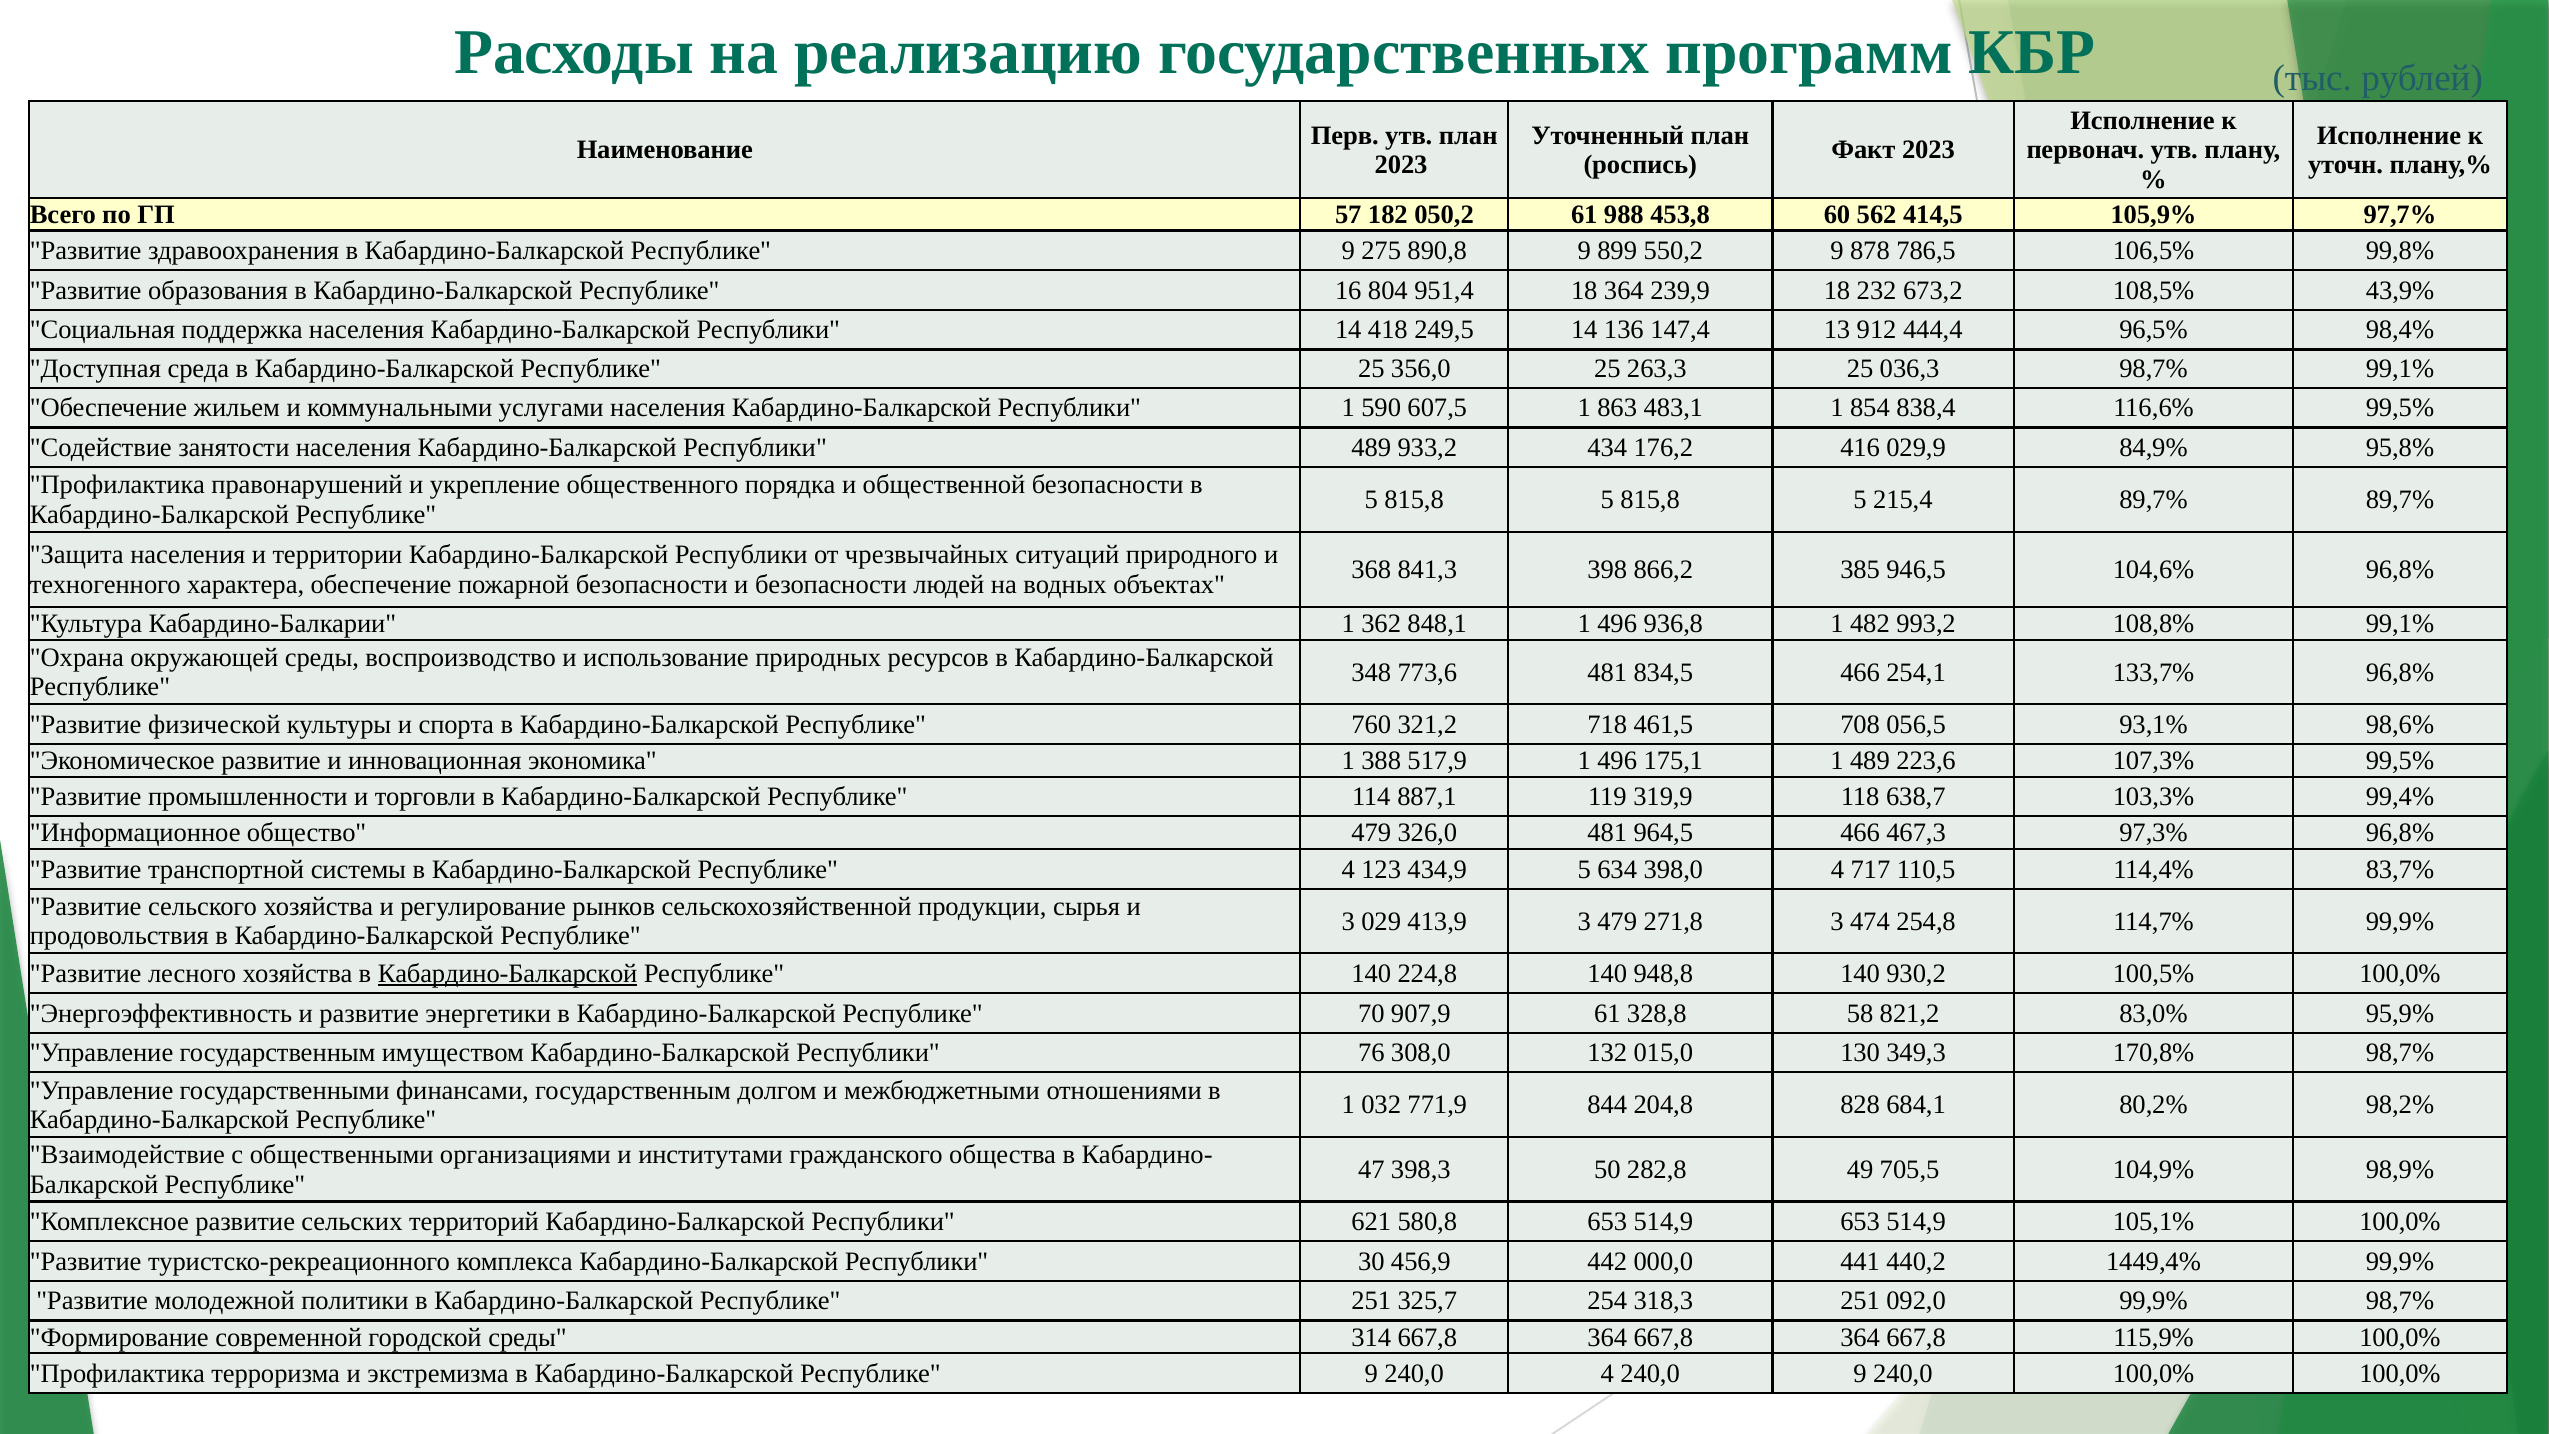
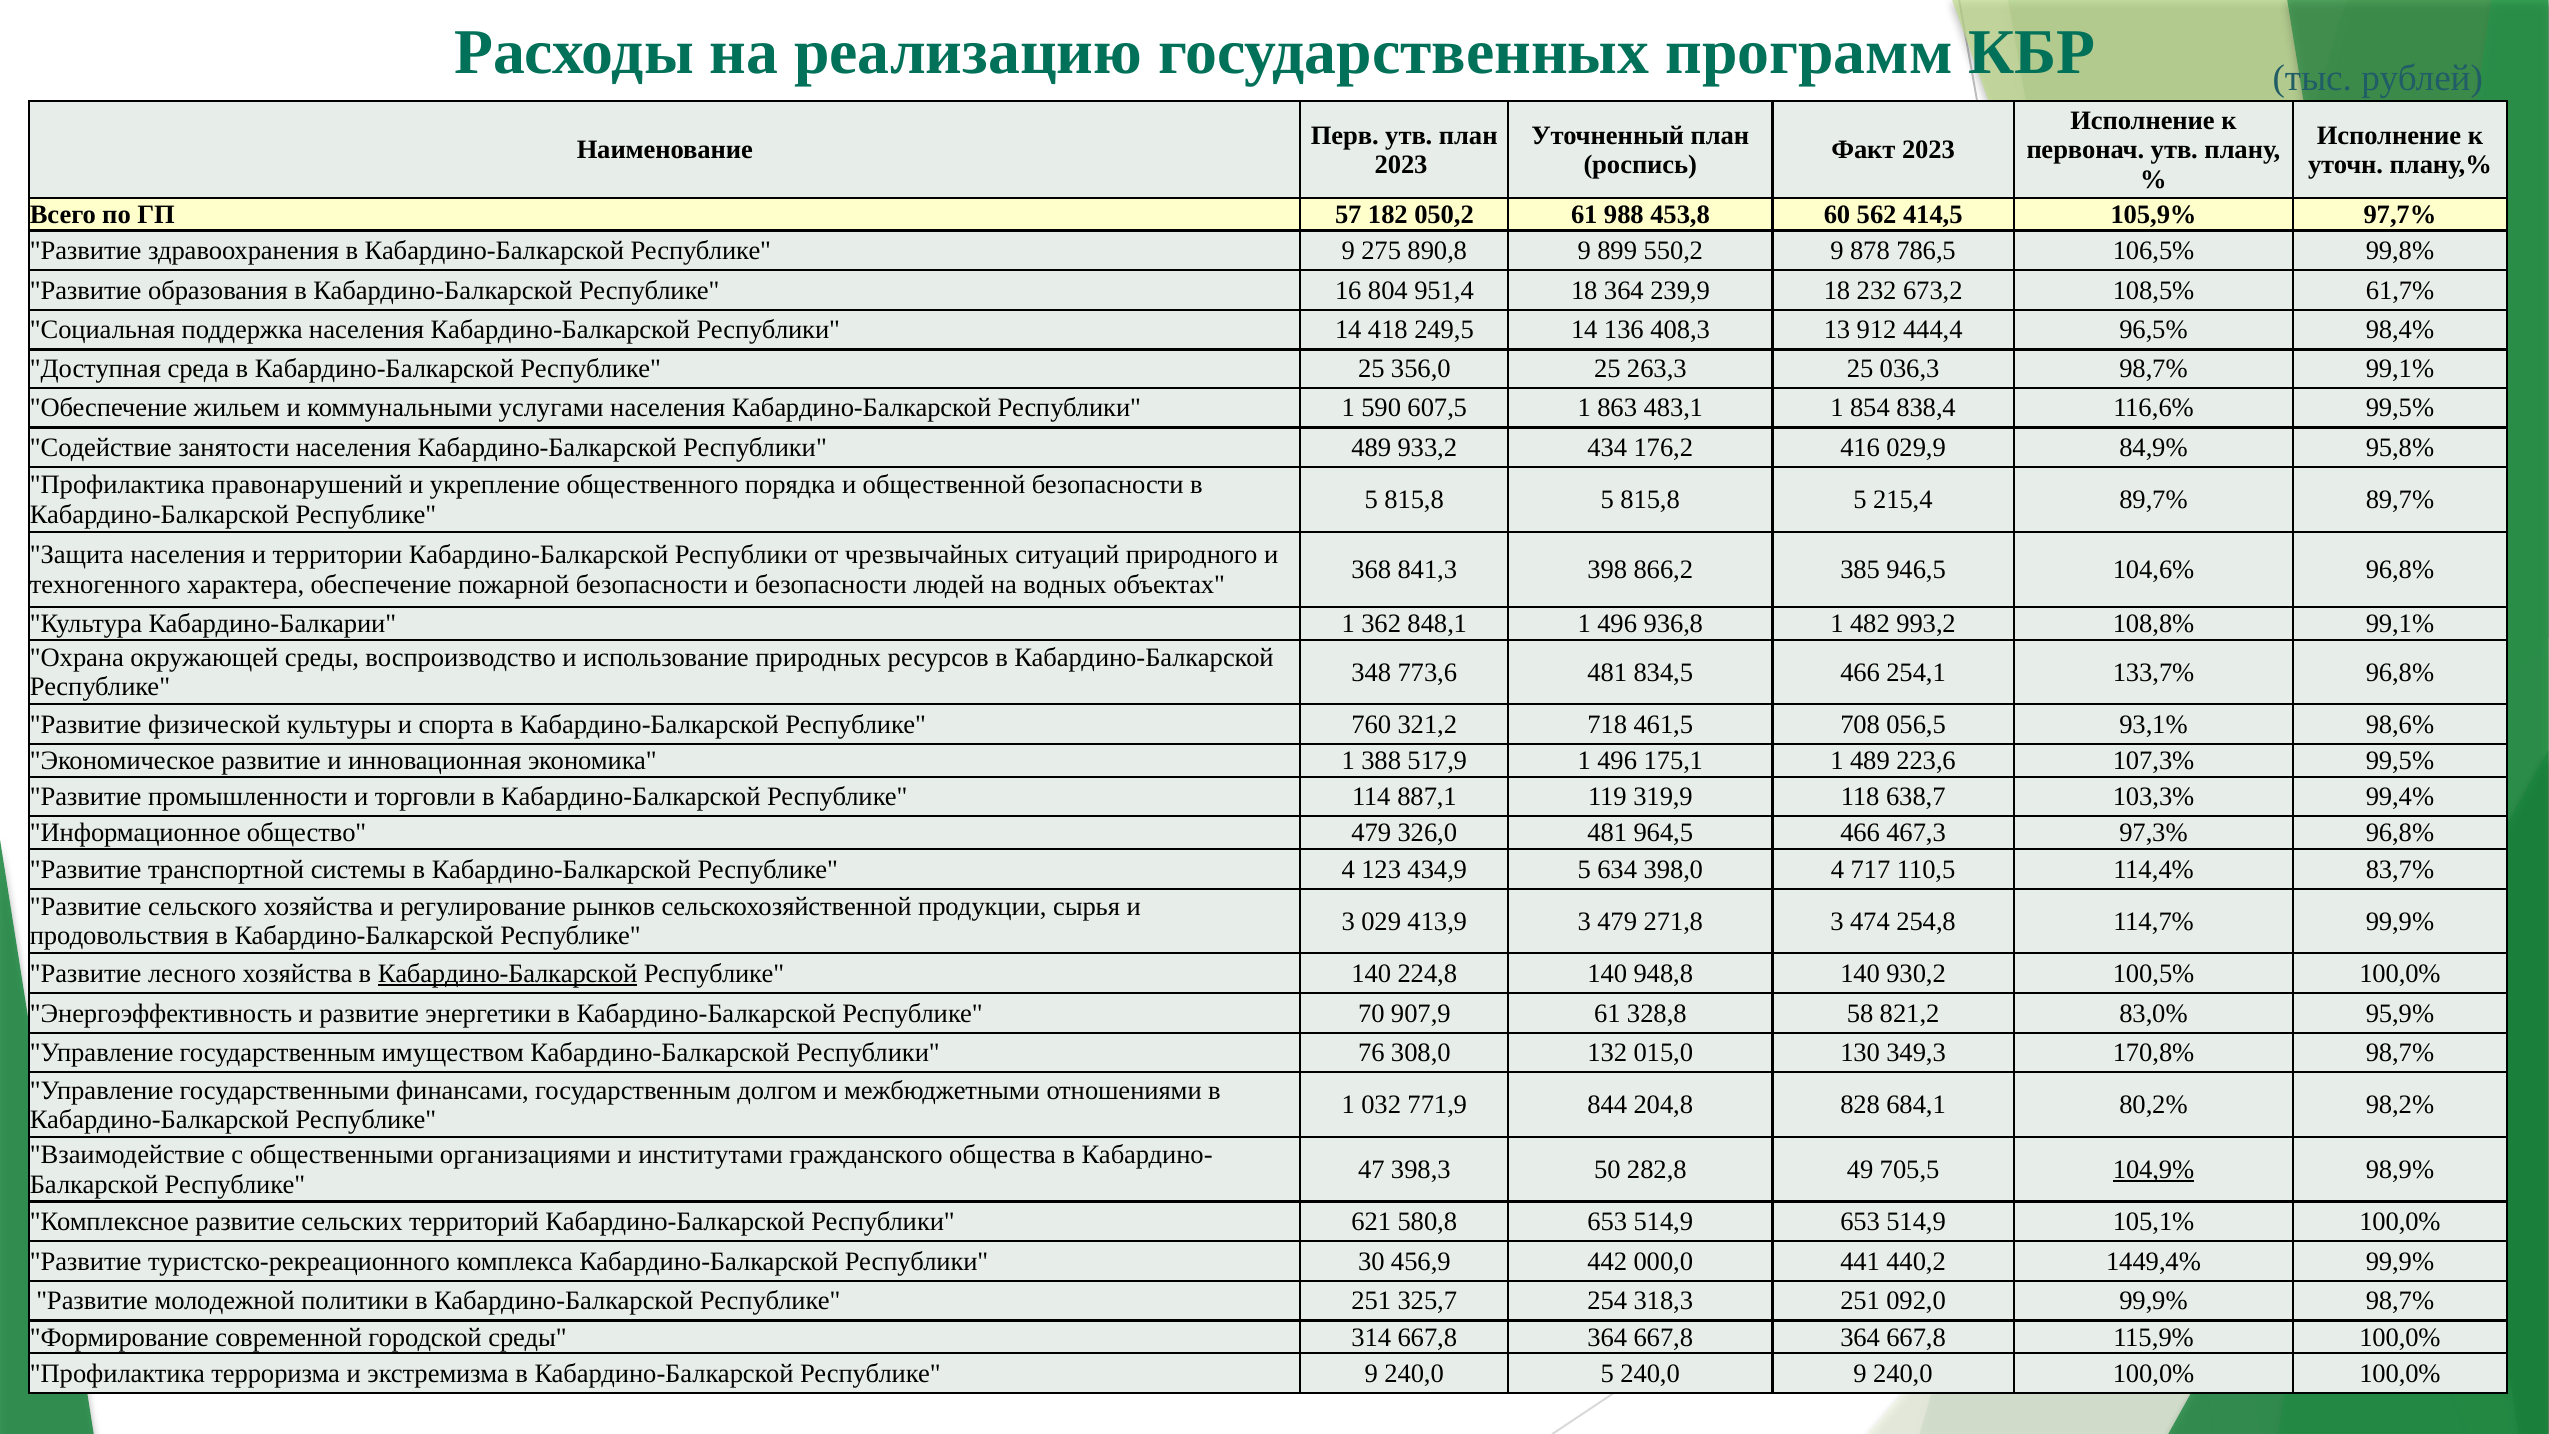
43,9%: 43,9% -> 61,7% (2400, 290)
147,4: 147,4 -> 408,3 (1680, 330)
104,9% underline: none -> present (2154, 1170)
240,0 4: 4 -> 5 (1607, 1373)
